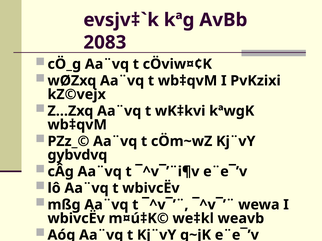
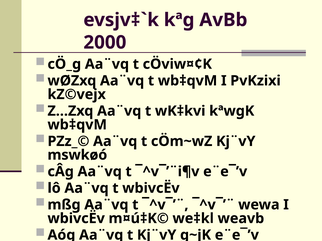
2083: 2083 -> 2000 (105, 42)
gybvdvq: gybvdvq -> mswkøó (77, 155)
